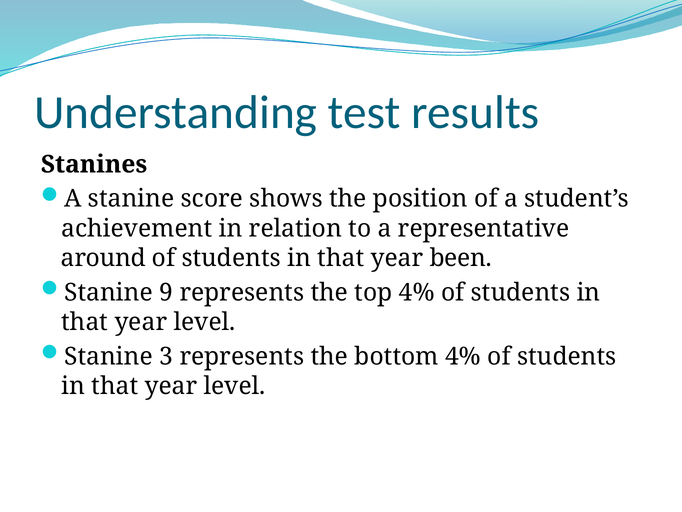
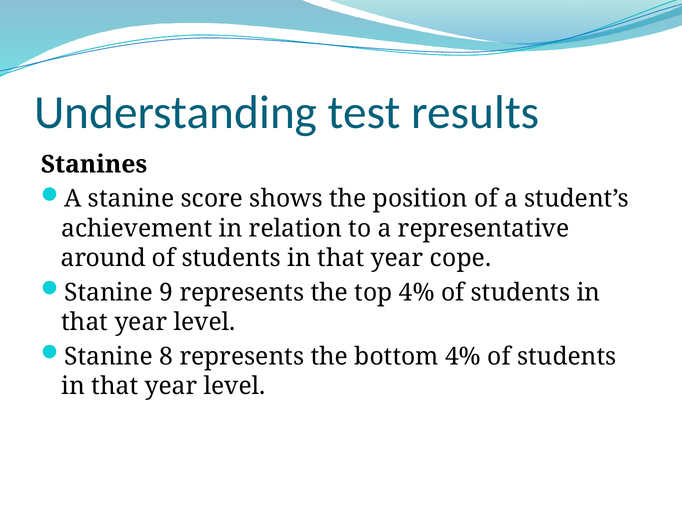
been: been -> cope (461, 258)
3: 3 -> 8 (166, 356)
